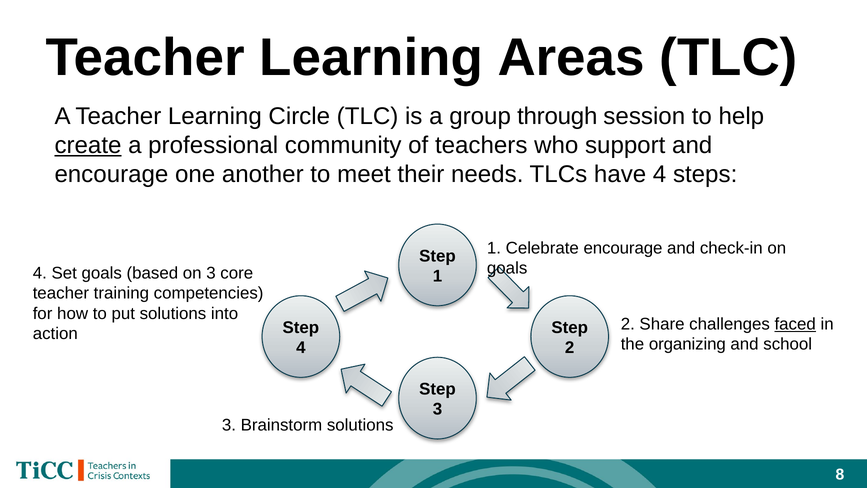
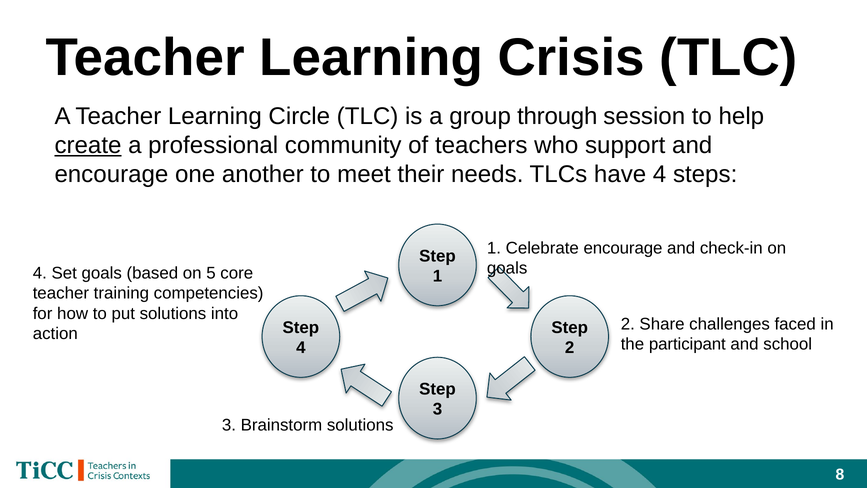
Areas: Areas -> Crisis (571, 58)
on 3: 3 -> 5 (211, 273)
faced underline: present -> none (795, 324)
organizing: organizing -> participant (687, 344)
